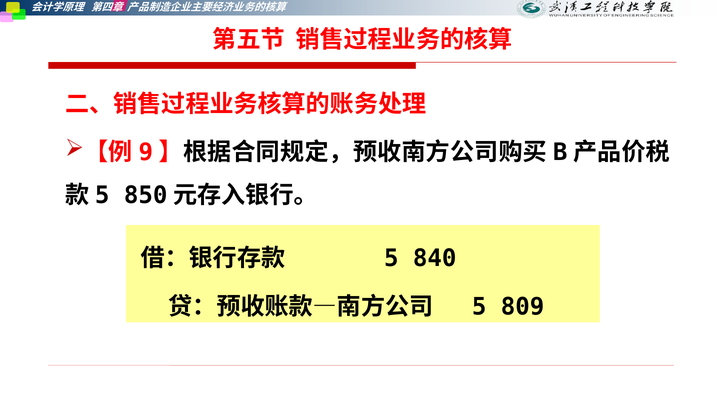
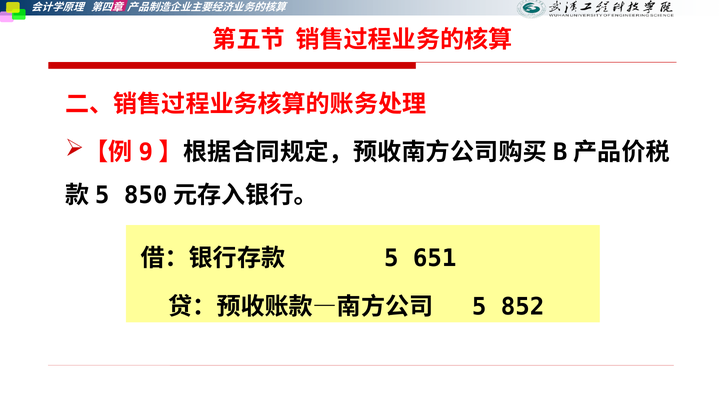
840: 840 -> 651 (435, 259)
809: 809 -> 852 (523, 307)
